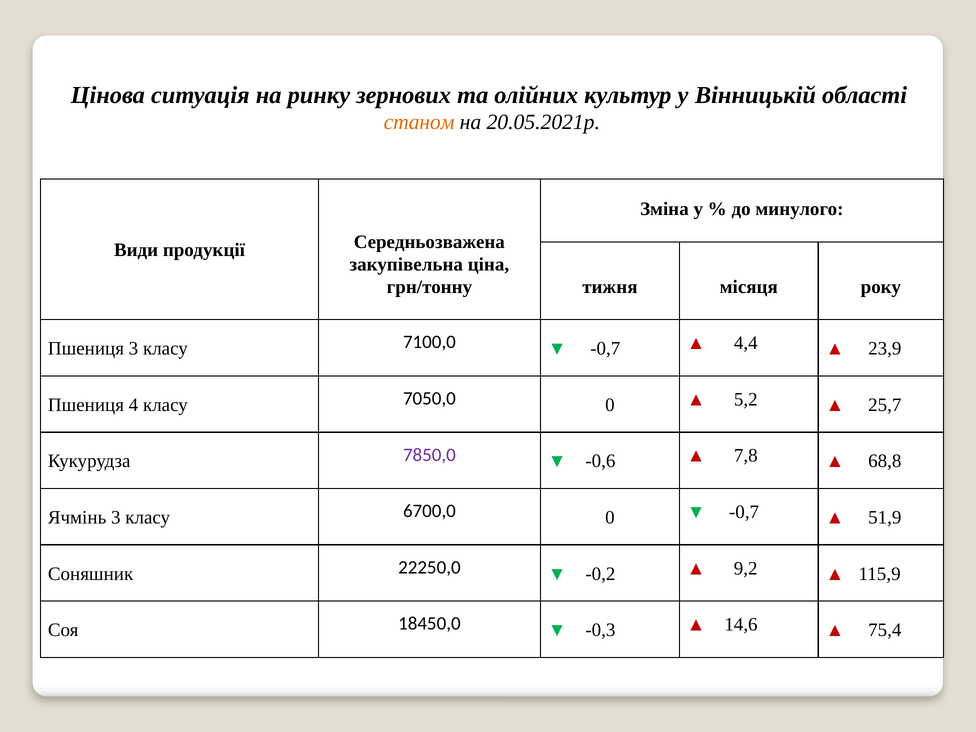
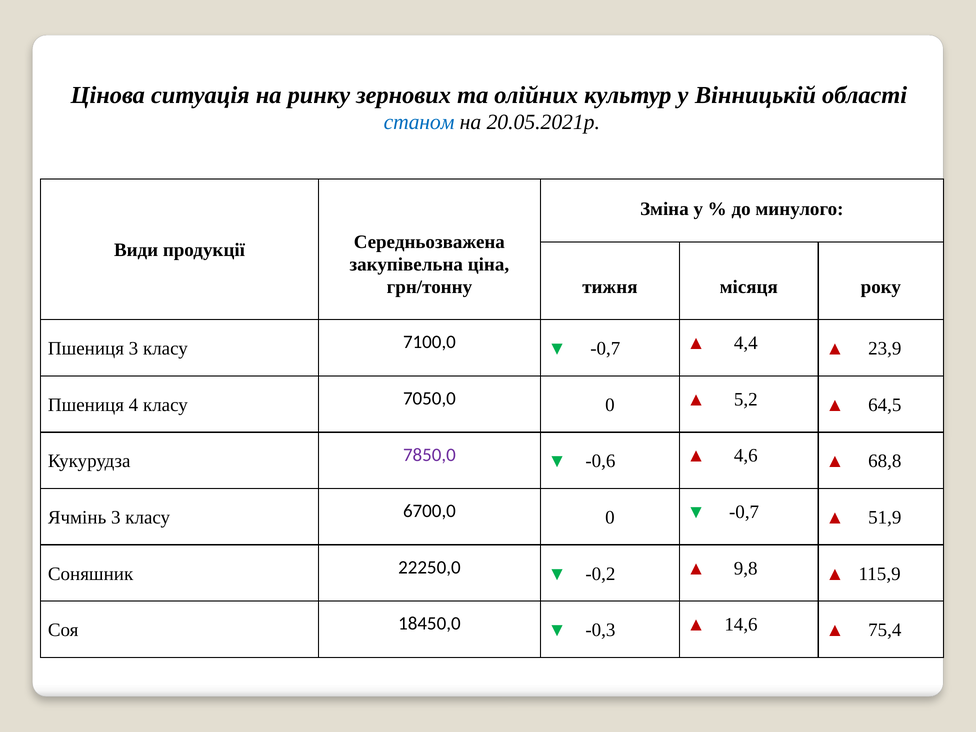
станом colour: orange -> blue (419, 122)
25,7: 25,7 -> 64,5 (885, 405)
7,8: 7,8 -> 4,6 (746, 456)
9,2: 9,2 -> 9,8 (746, 568)
